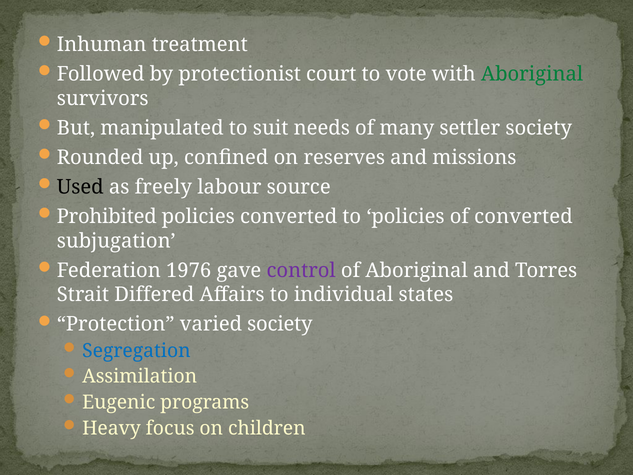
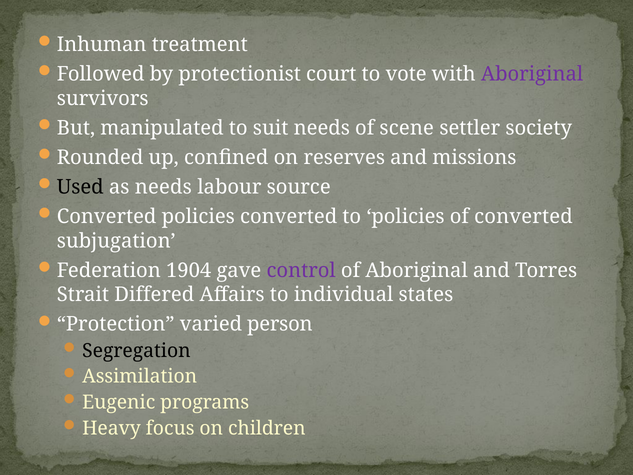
Aboriginal colour: green -> purple (532, 74)
many: many -> scene (407, 128)
as freely: freely -> needs (163, 187)
Prohibited: Prohibited -> Converted (107, 217)
1976: 1976 -> 1904 (189, 270)
varied society: society -> person (280, 324)
Segregation colour: blue -> black (136, 350)
